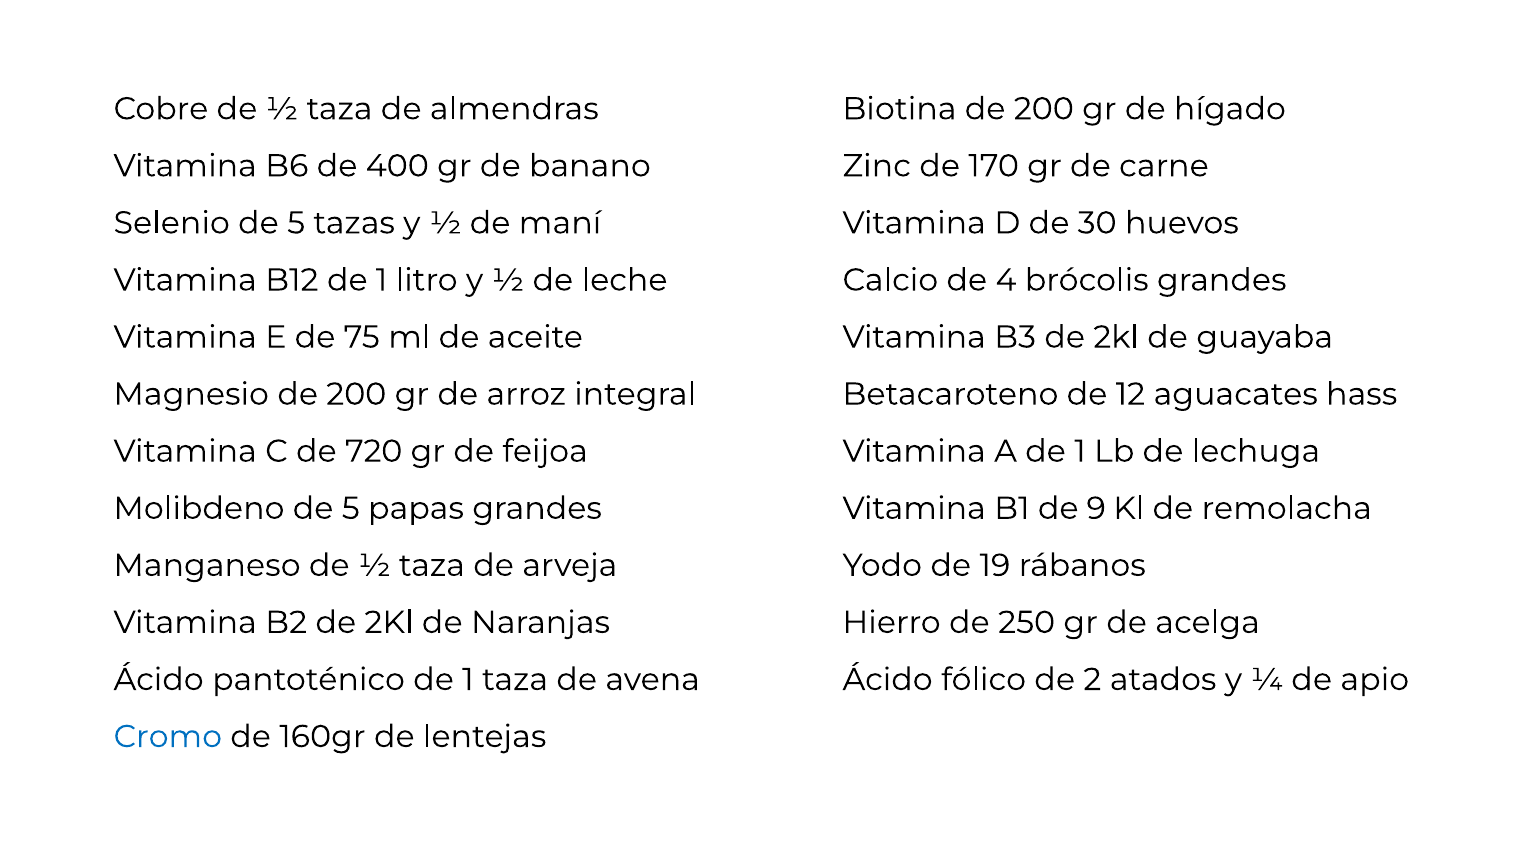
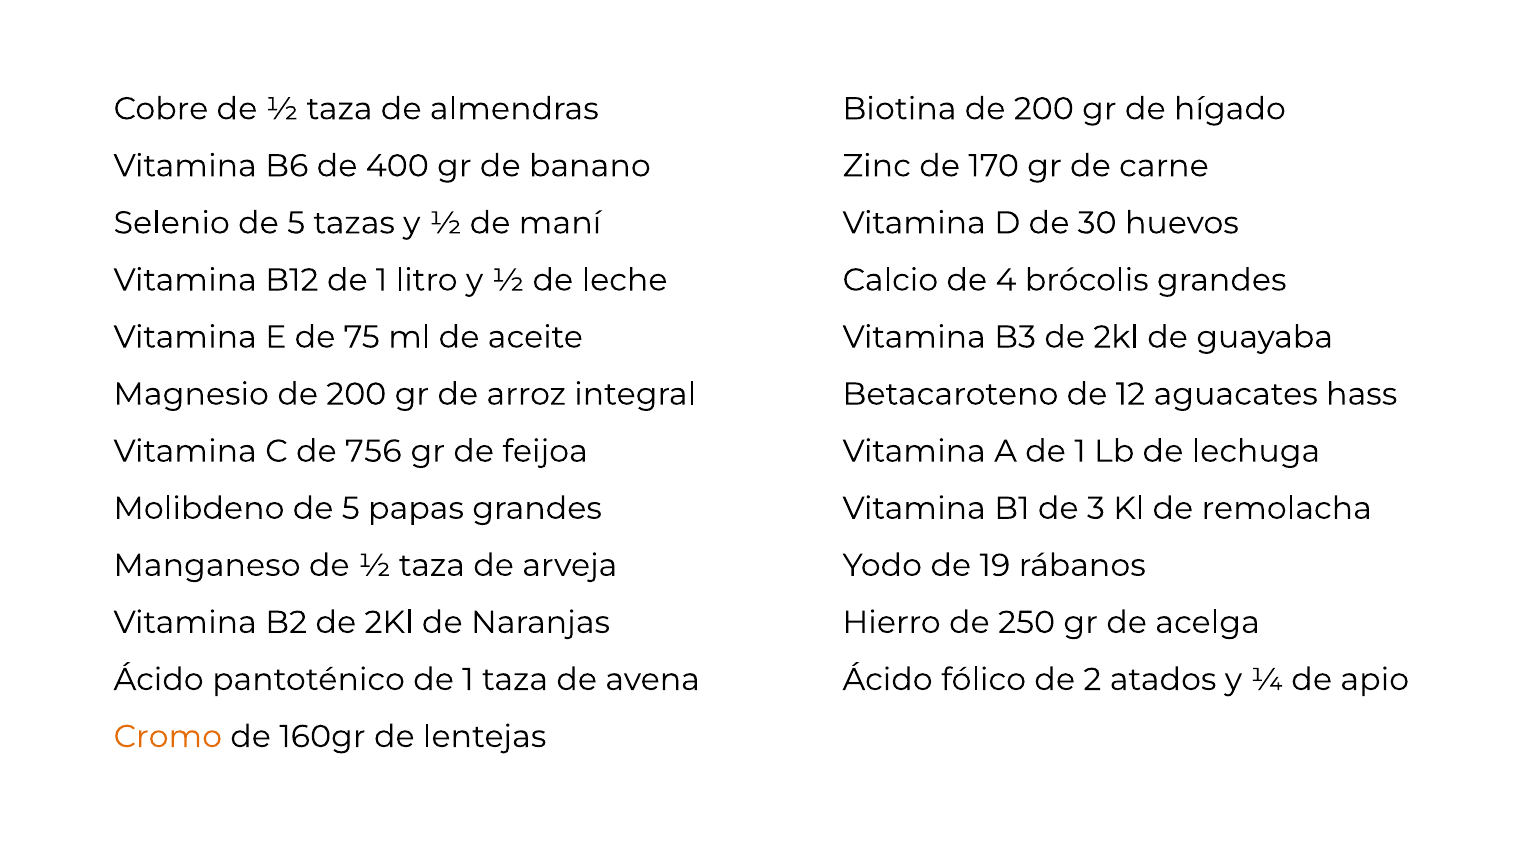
720: 720 -> 756 (373, 451)
9: 9 -> 3 (1096, 508)
Cromo colour: blue -> orange (168, 737)
